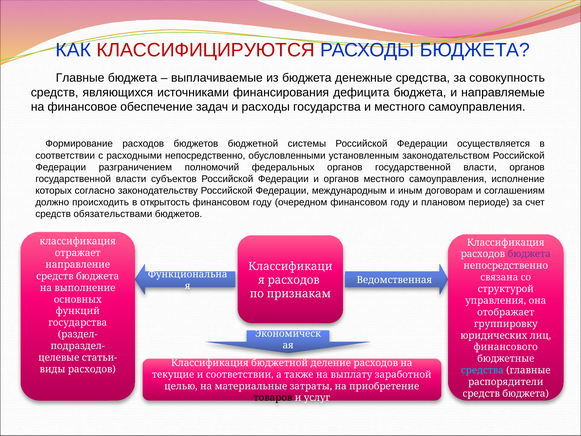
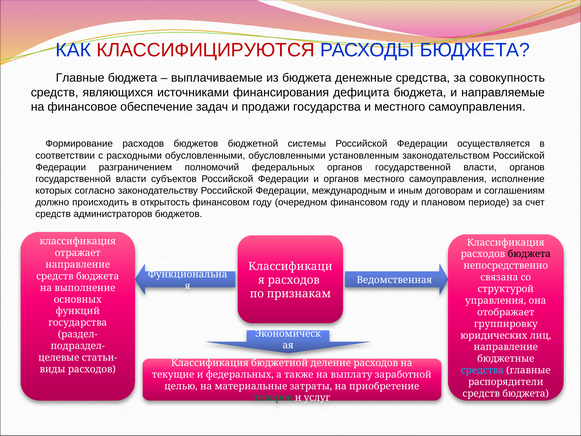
и расходы: расходы -> продажи (266, 107)
расходными непосредственно: непосредственно -> обусловленными (205, 156)
обязательствами: обязательствами -> администраторов (113, 214)
бюджета colour: purple -> black (529, 254)
финансового: финансового -> направление (506, 347)
и соответствии: соответствии -> федеральных (240, 374)
товаров colour: black -> green (273, 398)
